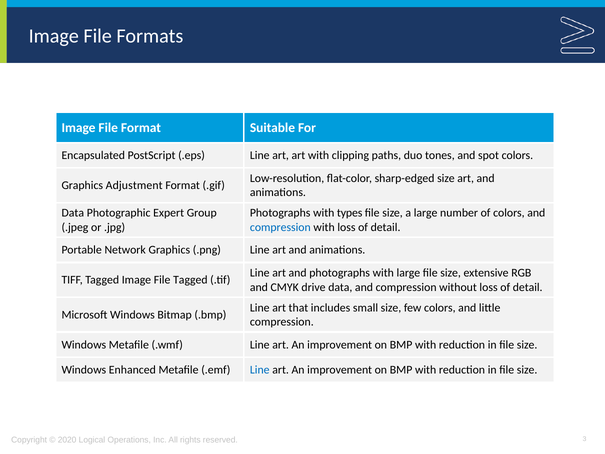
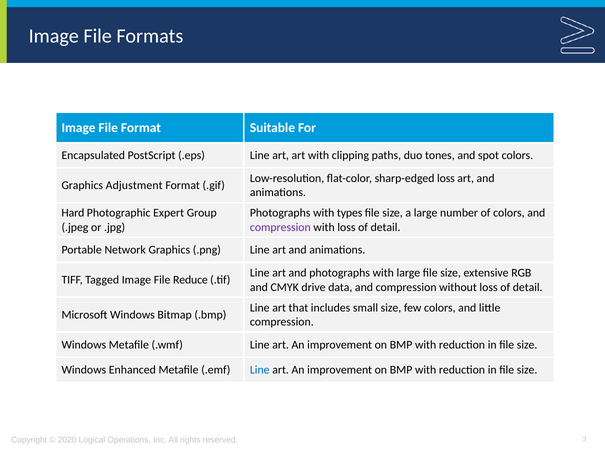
sharp-edged size: size -> loss (446, 178)
Data: Data -> Hard (73, 213)
compression colour: blue -> purple (280, 227)
File Tagged: Tagged -> Reduce (190, 280)
